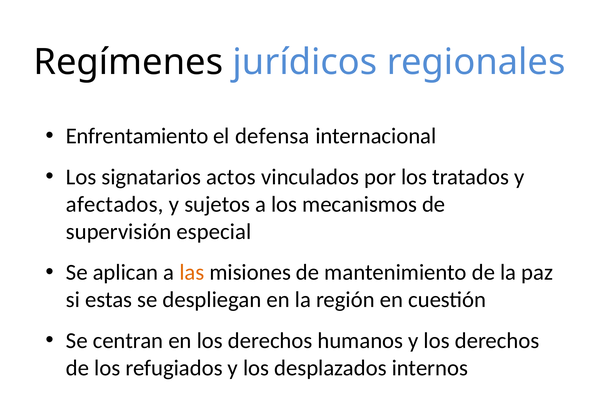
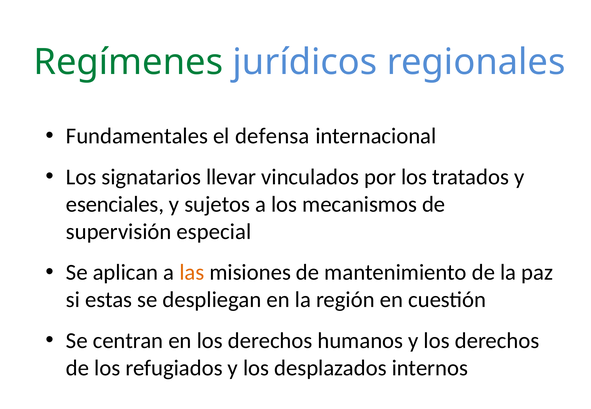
Regímenes colour: black -> green (128, 62)
Enfrentamiento: Enfrentamiento -> Fundamentales (137, 136)
actos: actos -> llevar (231, 177)
afectados: afectados -> esenciales (115, 204)
